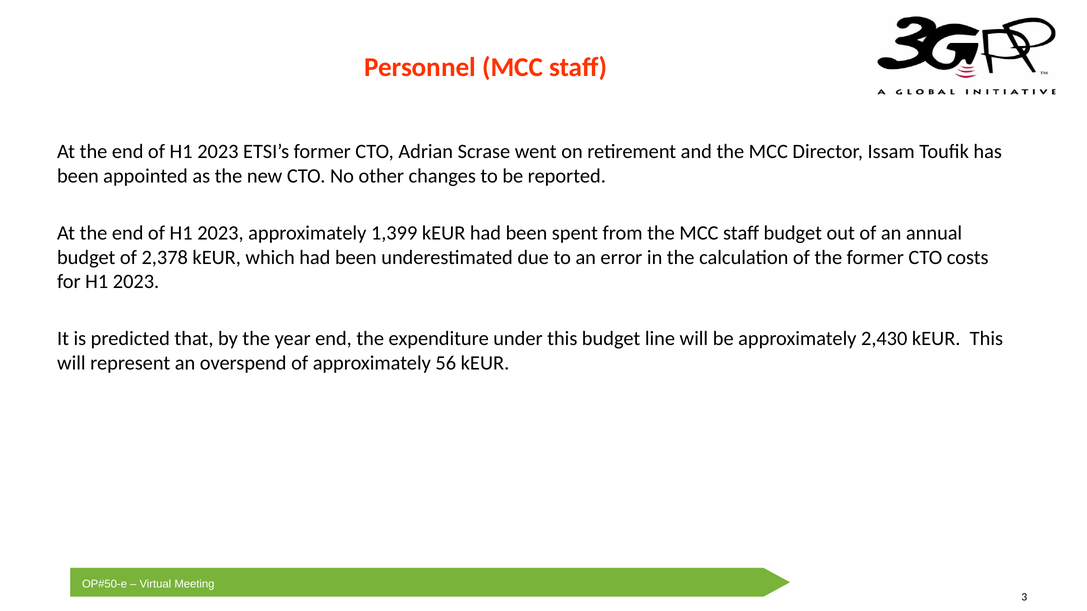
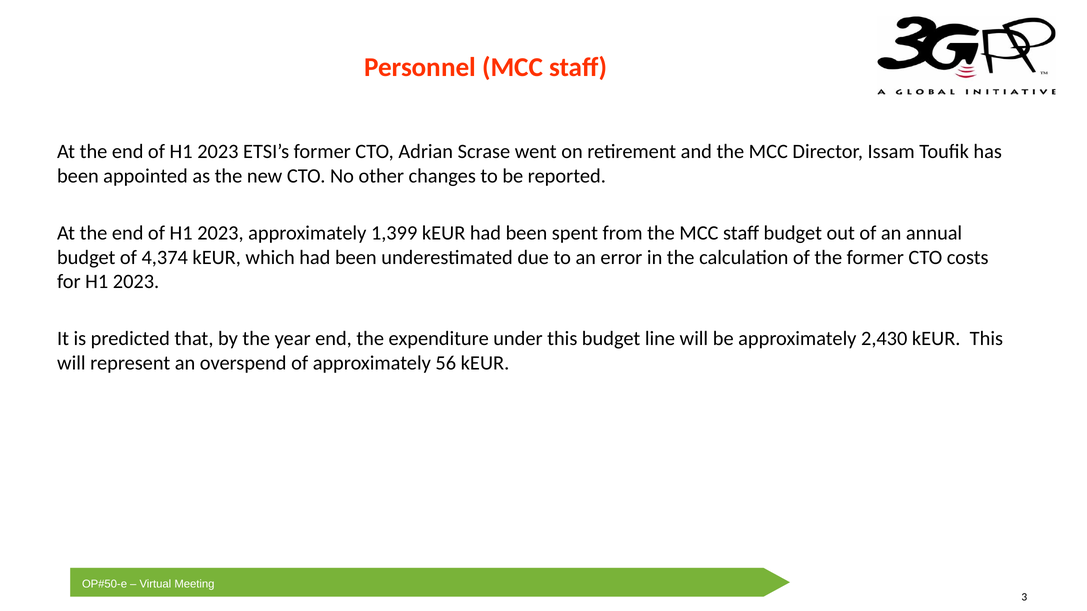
2,378: 2,378 -> 4,374 (165, 257)
